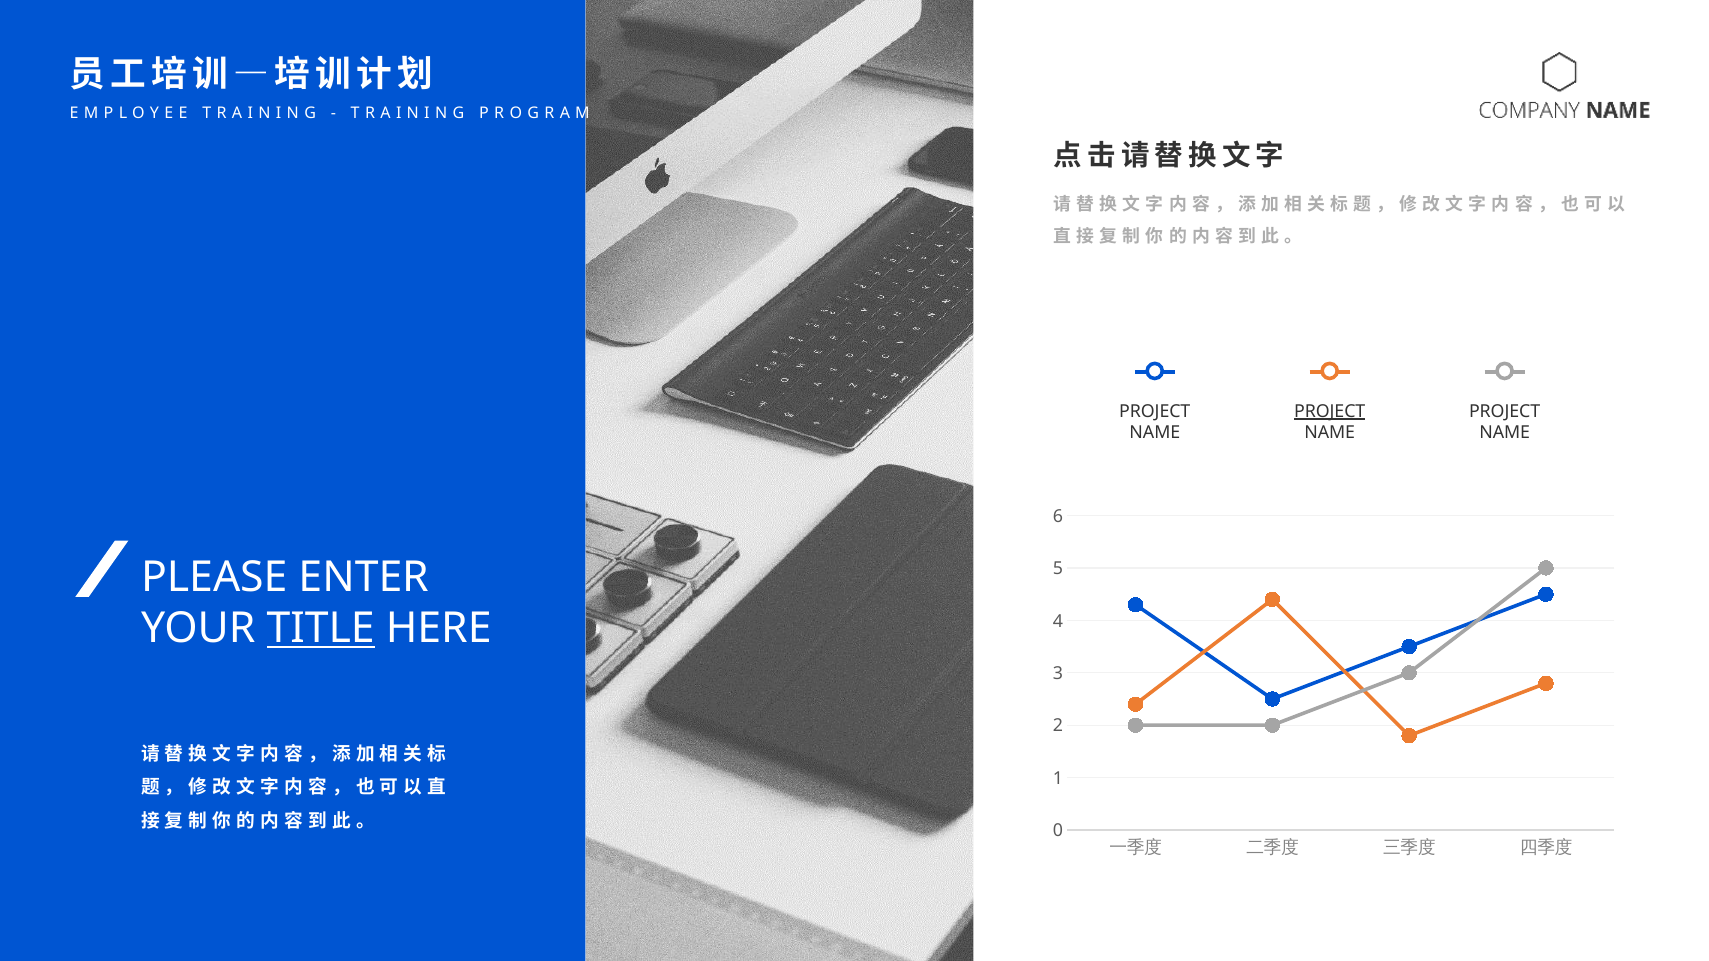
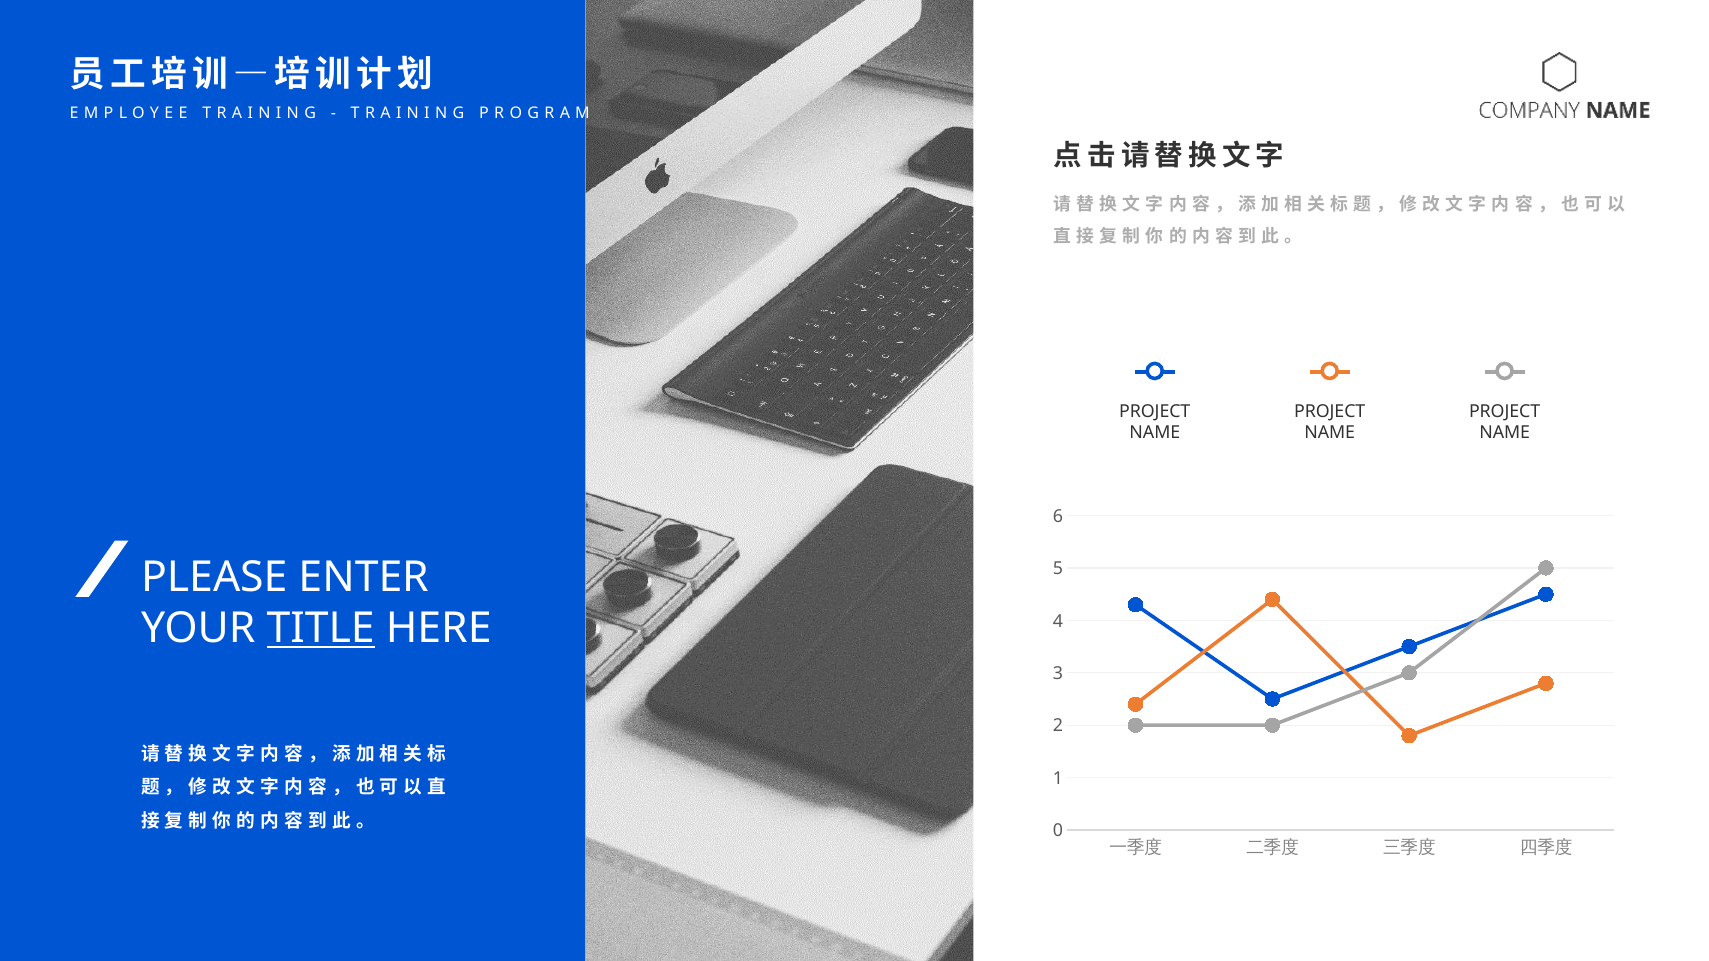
PROJECT underline: present -> none (1330, 411)
